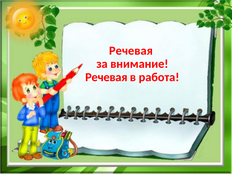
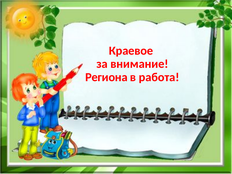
Речевая: Речевая -> Краевое (131, 51)
Речевая: Речевая -> Региона (106, 77)
